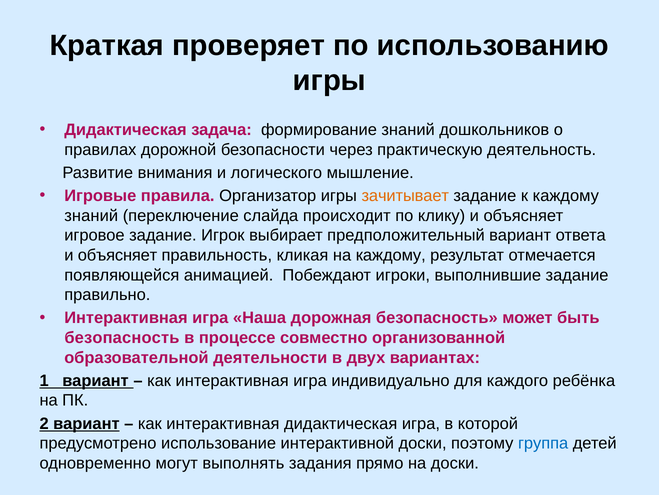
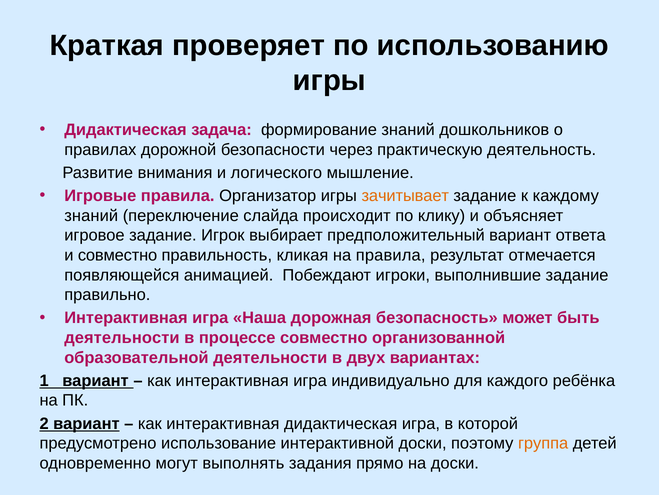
объясняет: объясняет -> совместно (118, 255)
на каждому: каждому -> правила (391, 255)
безопасность: безопасность -> деятельности (122, 337)
группа colour: blue -> orange (543, 443)
